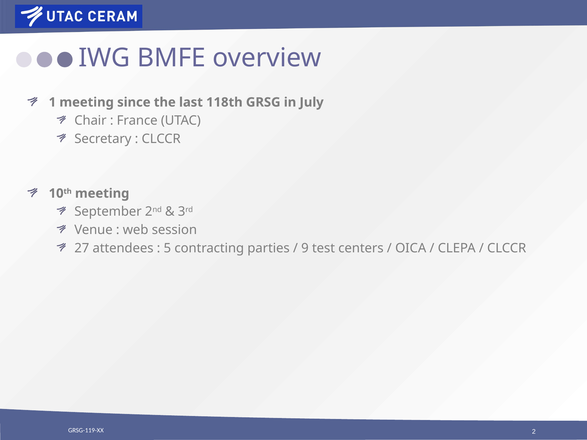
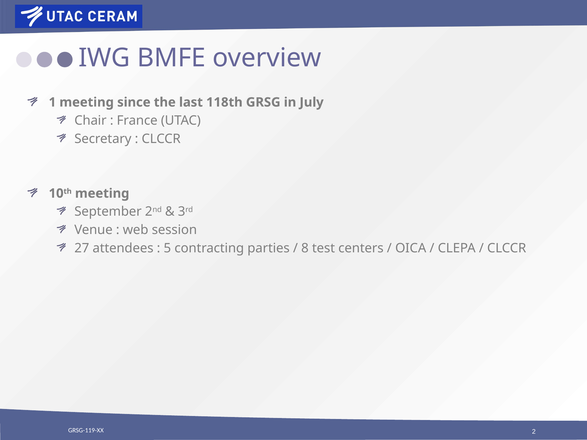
9: 9 -> 8 (305, 248)
